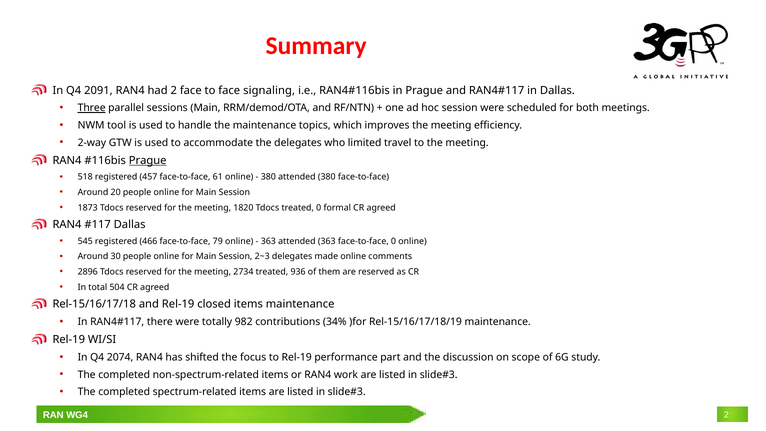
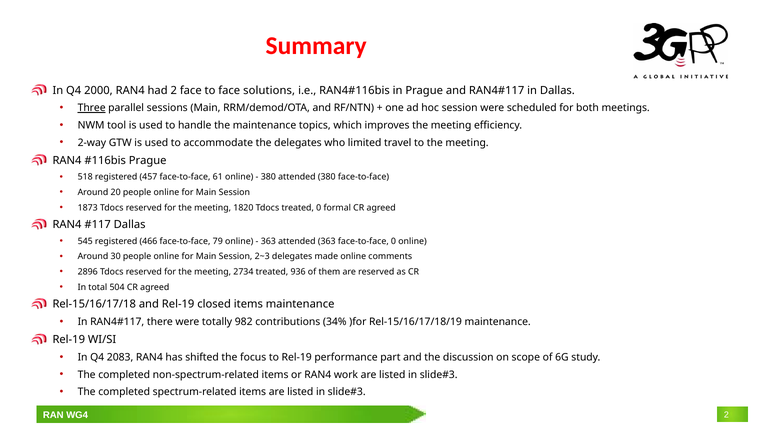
2091: 2091 -> 2000 (98, 90)
signaling: signaling -> solutions (269, 90)
Prague underline: present -> none (148, 160)
2074: 2074 -> 2083 (120, 357)
